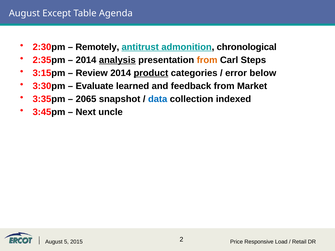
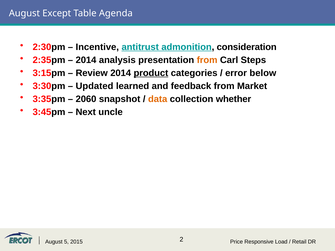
Remotely: Remotely -> Incentive (97, 47)
chronological: chronological -> consideration (247, 47)
analysis underline: present -> none (117, 60)
Evaluate: Evaluate -> Updated (94, 86)
2065: 2065 -> 2060 (86, 99)
data colour: blue -> orange (158, 99)
indexed: indexed -> whether (234, 99)
